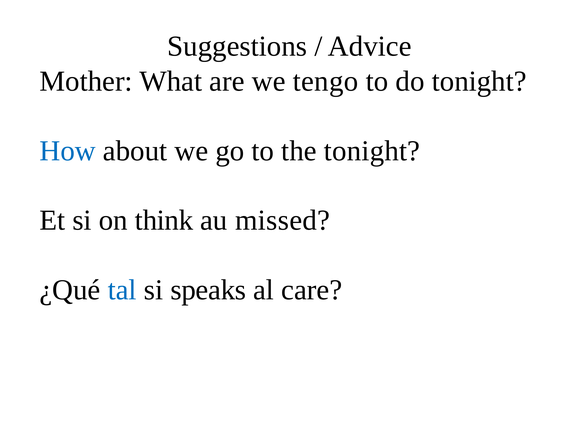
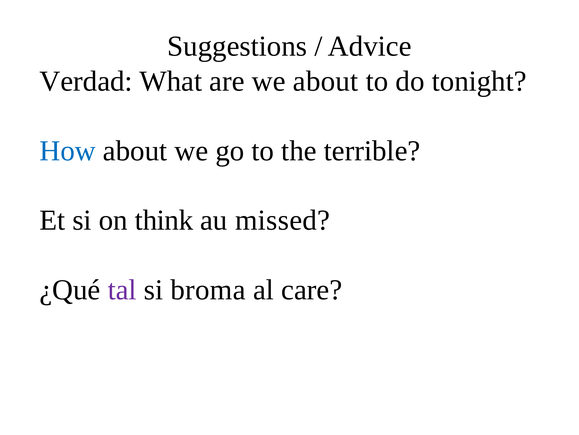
Mother: Mother -> Verdad (86, 81)
we tengo: tengo -> about (326, 81)
the tonight: tonight -> terrible (372, 151)
tal colour: blue -> purple (122, 290)
speaks: speaks -> broma (208, 290)
